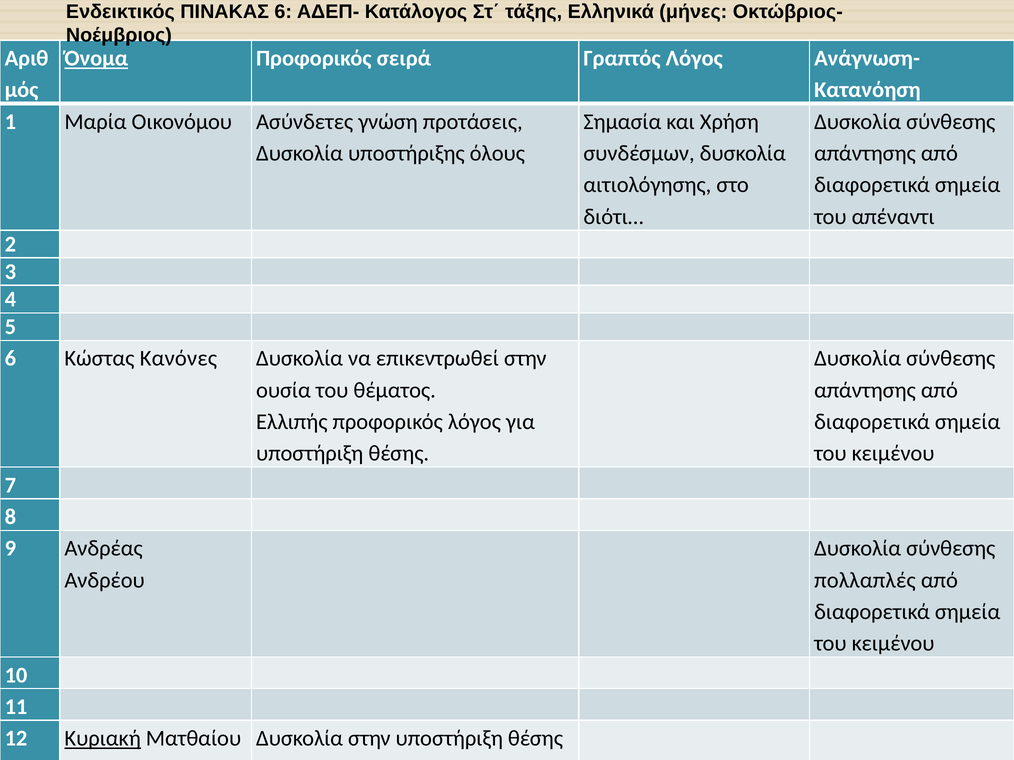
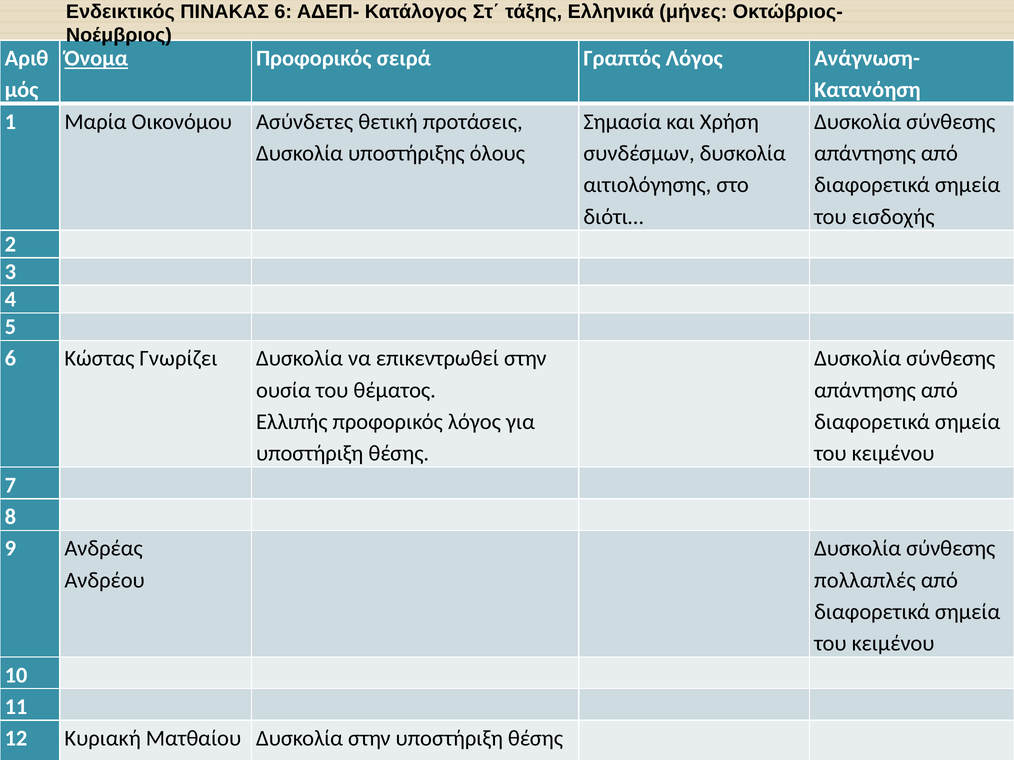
γνώση: γνώση -> θετική (388, 122)
απέναντι: απέναντι -> εισδοχής (893, 217)
Κανόνες: Κανόνες -> Γνωρίζει (178, 359)
Κυριακή underline: present -> none (103, 739)
